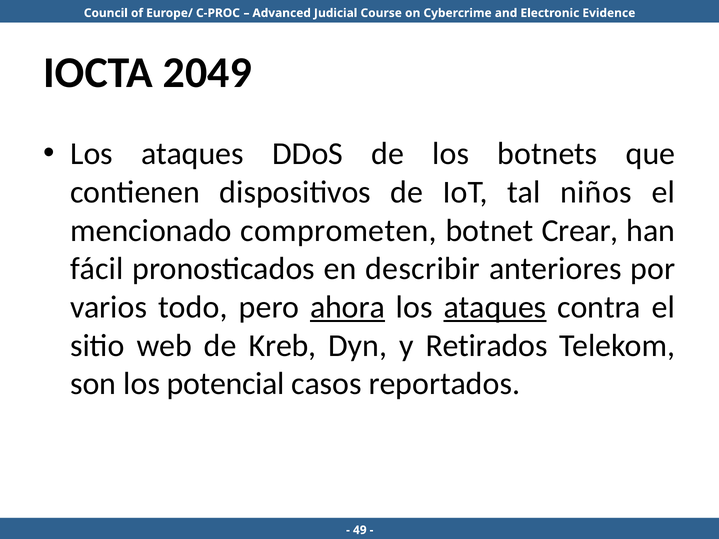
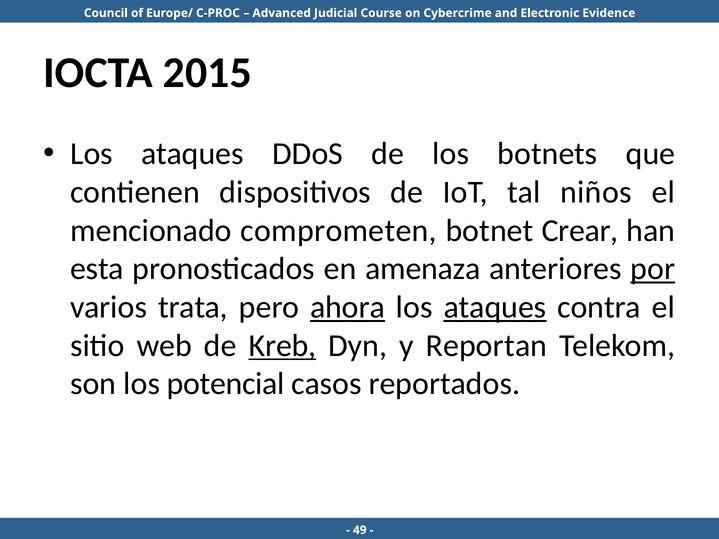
2049: 2049 -> 2015 (207, 73)
fácil: fácil -> esta (97, 269)
describir: describir -> amenaza (423, 269)
por underline: none -> present (653, 269)
todo: todo -> trata (193, 307)
Kreb underline: none -> present (283, 346)
Retirados: Retirados -> Reportan (486, 346)
